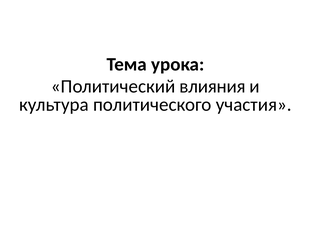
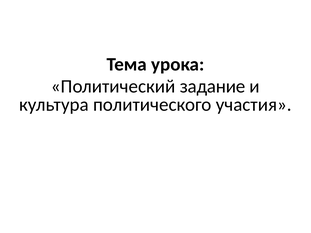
влияния: влияния -> задание (213, 86)
